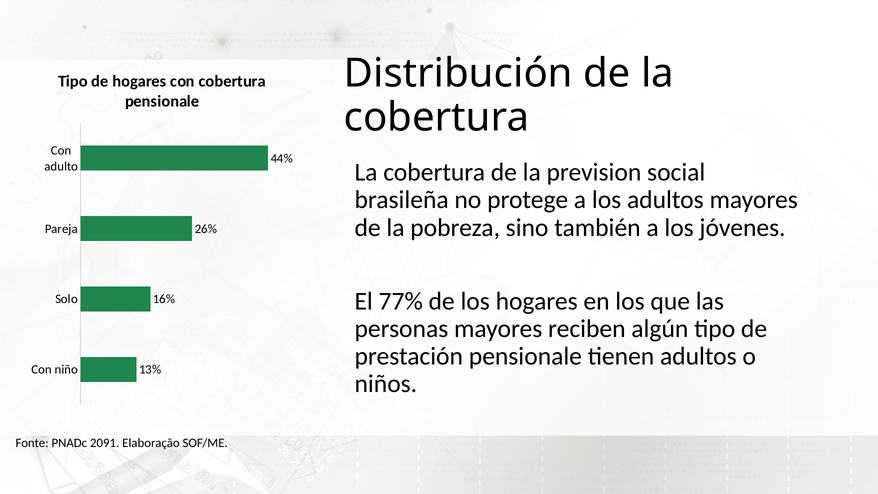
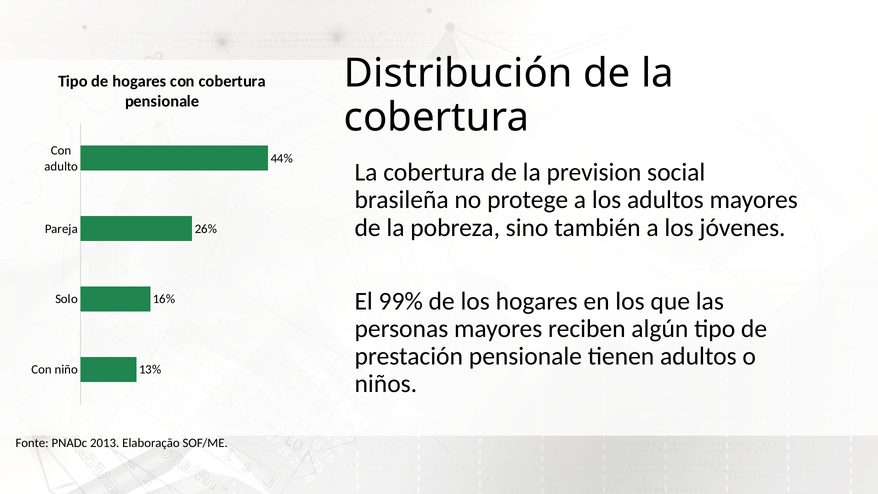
77%: 77% -> 99% (401, 301)
2091: 2091 -> 2013 (105, 443)
